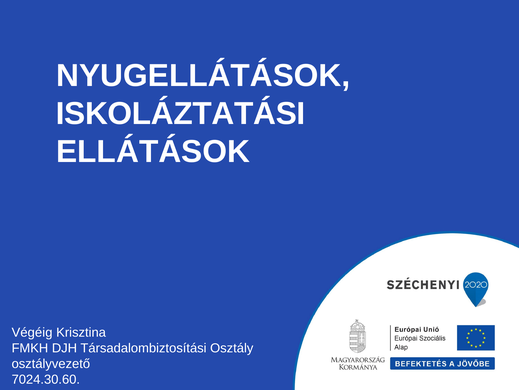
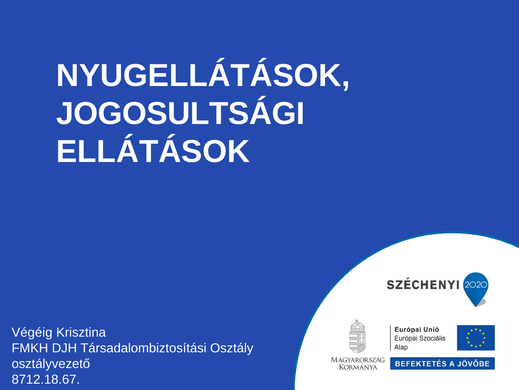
ISKOLÁZTATÁSI: ISKOLÁZTATÁSI -> JOGOSULTSÁGI (181, 113)
7024.30.60: 7024.30.60 -> 8712.18.67 (46, 379)
